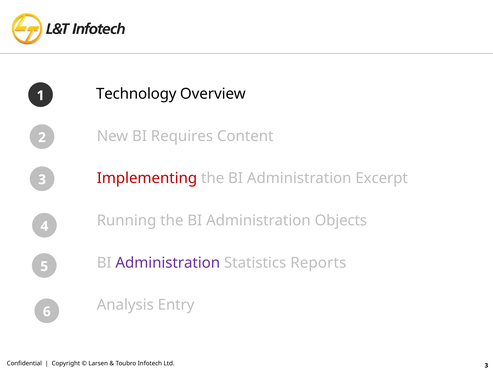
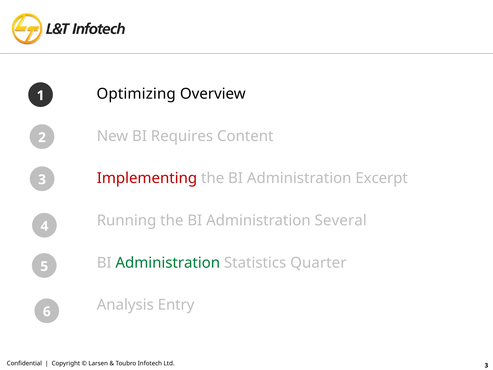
Technology: Technology -> Optimizing (136, 94)
Objects: Objects -> Several (341, 220)
Administration colour: purple -> green (168, 263)
Reports: Reports -> Quarter (318, 263)
